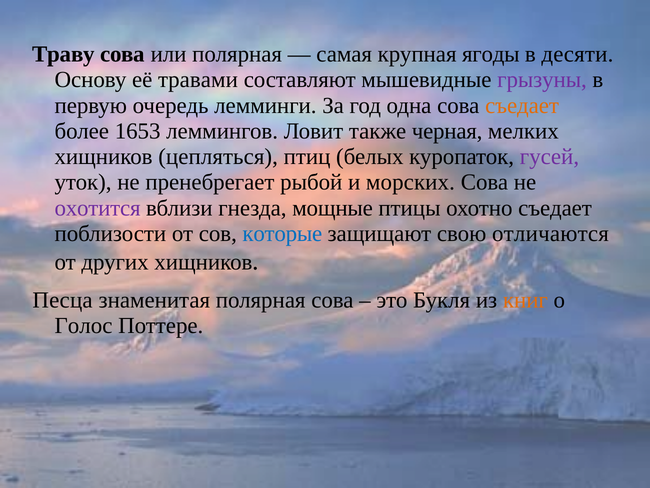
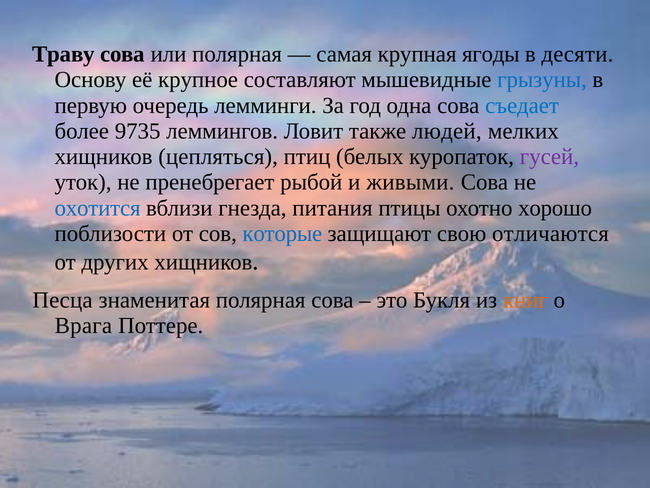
травами: травами -> крупное (198, 80)
грызуны colour: purple -> blue (542, 80)
съедает colour: orange -> blue (522, 105)
1653: 1653 -> 9735 (138, 131)
черная: черная -> людей (447, 131)
морских: морских -> живыми (410, 182)
охотится colour: purple -> blue (98, 208)
мощные: мощные -> питания (332, 208)
охотно съедает: съедает -> хорошо (555, 208)
Голос: Голос -> Врага (83, 325)
